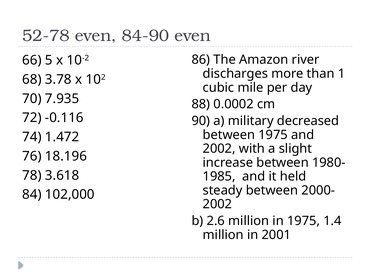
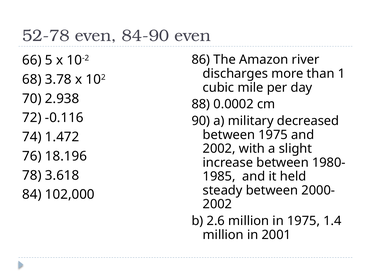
7.935: 7.935 -> 2.938 (62, 99)
